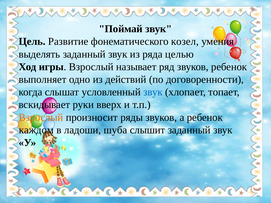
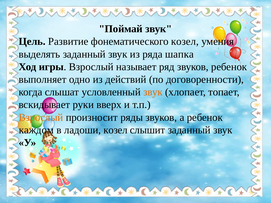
целью: целью -> шапка (179, 54)
звук colour: blue -> orange (153, 92)
ладоши шуба: шуба -> козел (116, 130)
